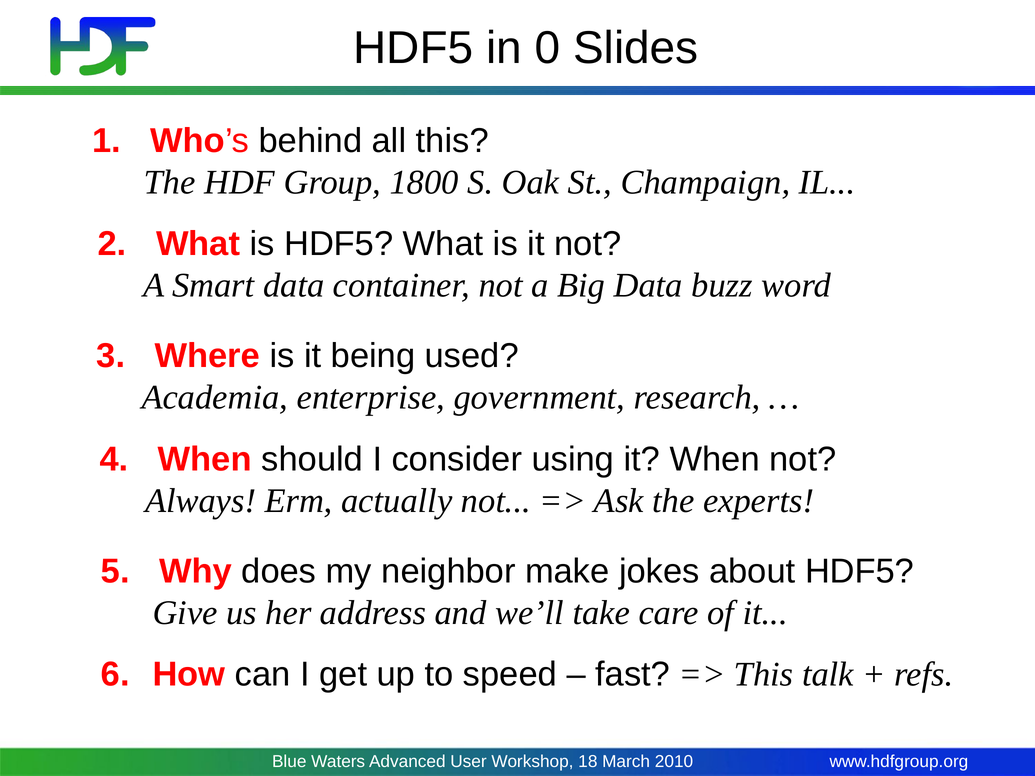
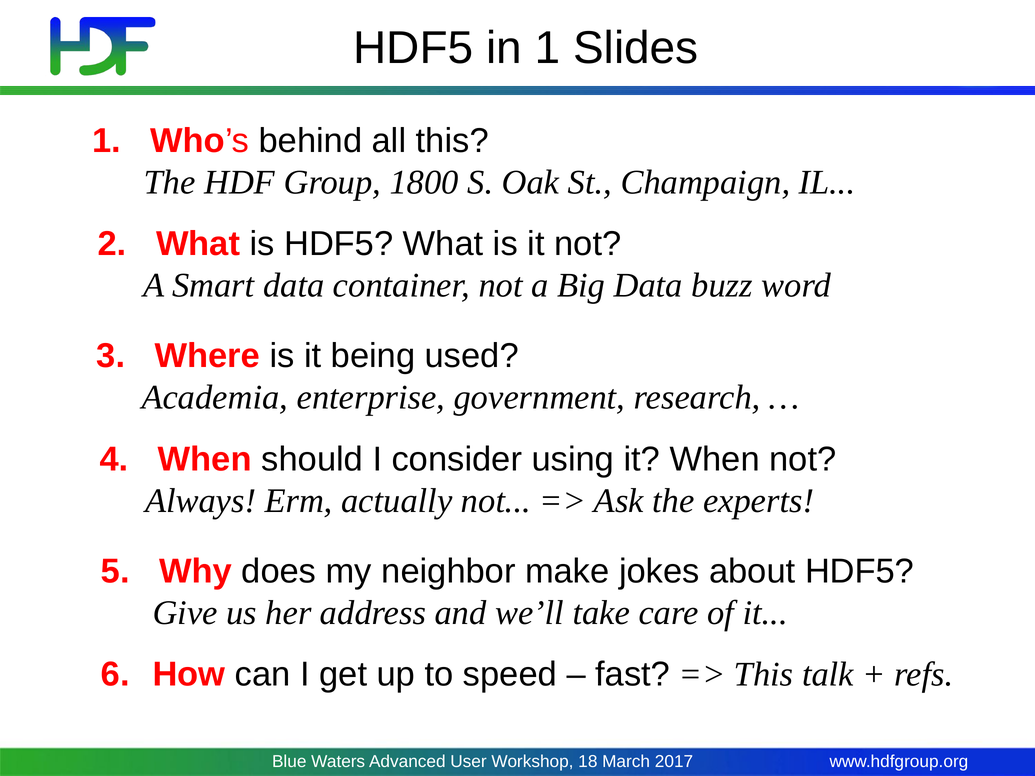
in 0: 0 -> 1 (548, 48)
2010: 2010 -> 2017 (674, 762)
